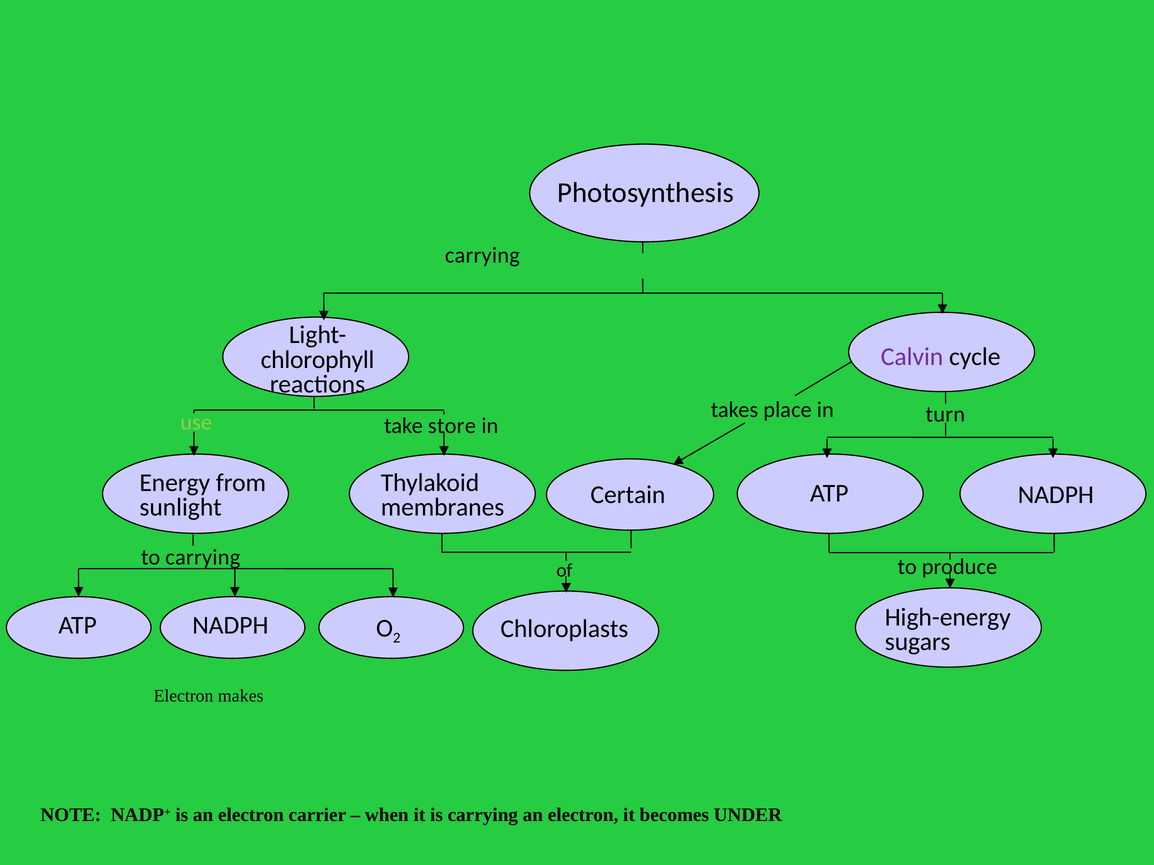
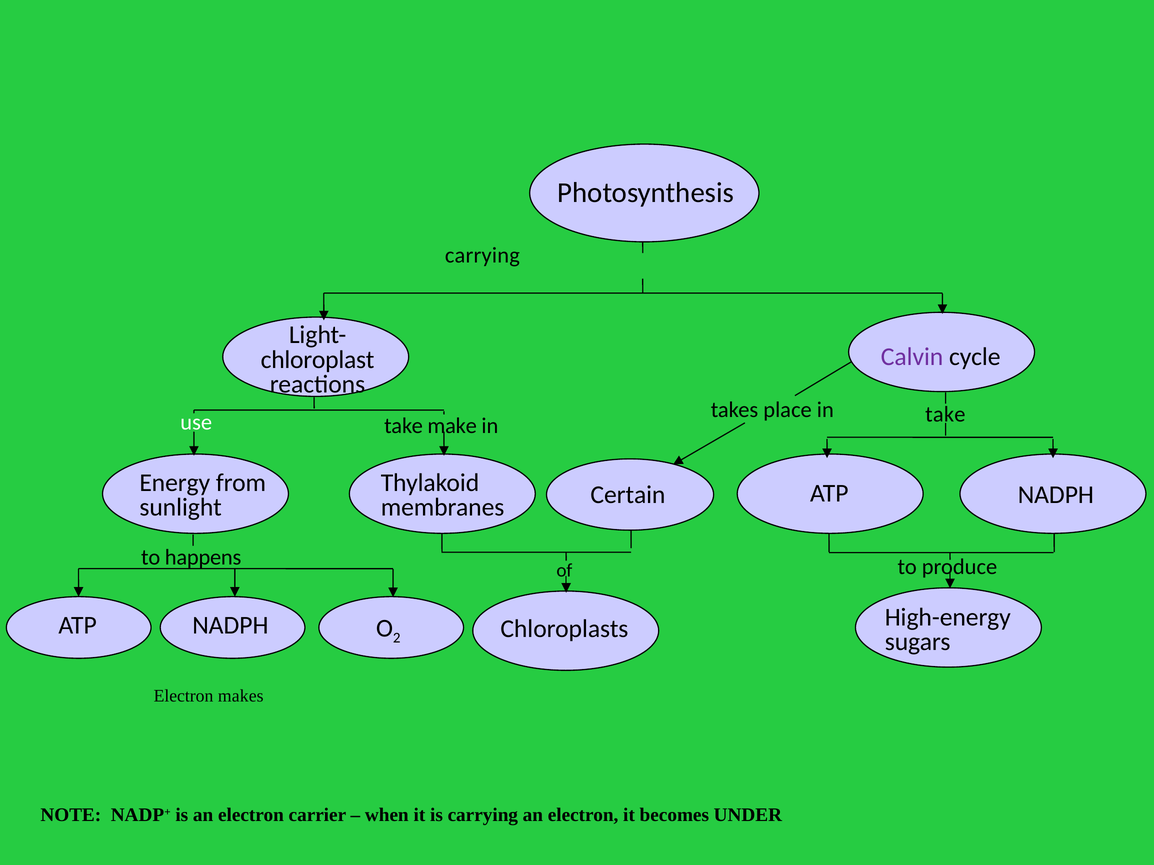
chlorophyll: chlorophyll -> chloroplast (318, 360)
in turn: turn -> take (945, 415)
use colour: light green -> white (196, 423)
store: store -> make (452, 426)
to carrying: carrying -> happens (203, 557)
